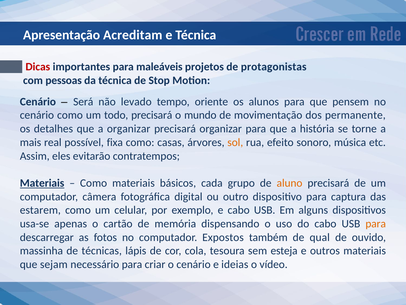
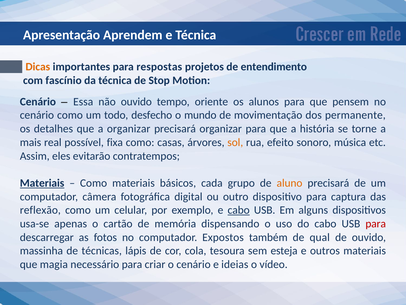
Acreditam: Acreditam -> Aprendem (133, 35)
Dicas colour: red -> orange (38, 67)
maleáveis: maleáveis -> respostas (159, 67)
protagonistas: protagonistas -> entendimento (274, 67)
pessoas: pessoas -> fascínio (64, 80)
Será: Será -> Essa (83, 102)
não levado: levado -> ouvido (136, 102)
todo precisará: precisará -> desfecho (152, 115)
estarem: estarem -> reflexão (40, 210)
cabo underline: none -> present (239, 210)
para colour: orange -> red (376, 223)
sejam: sejam -> magia (54, 264)
